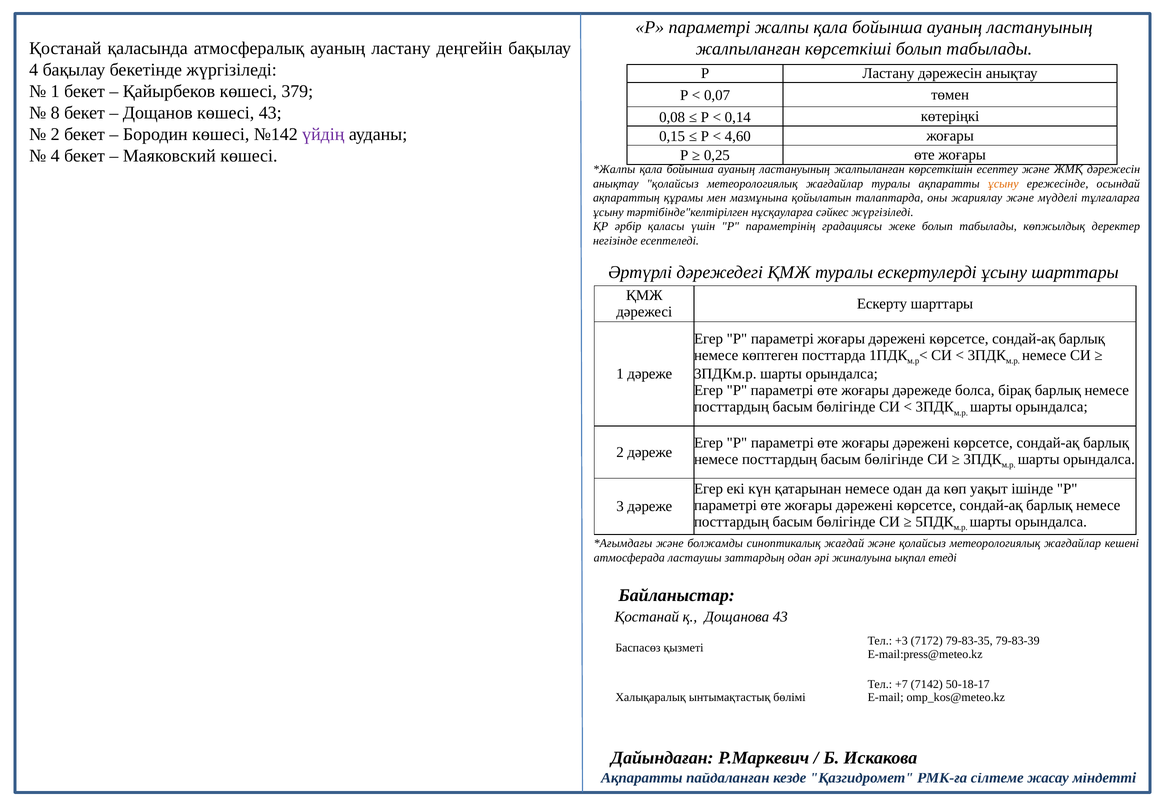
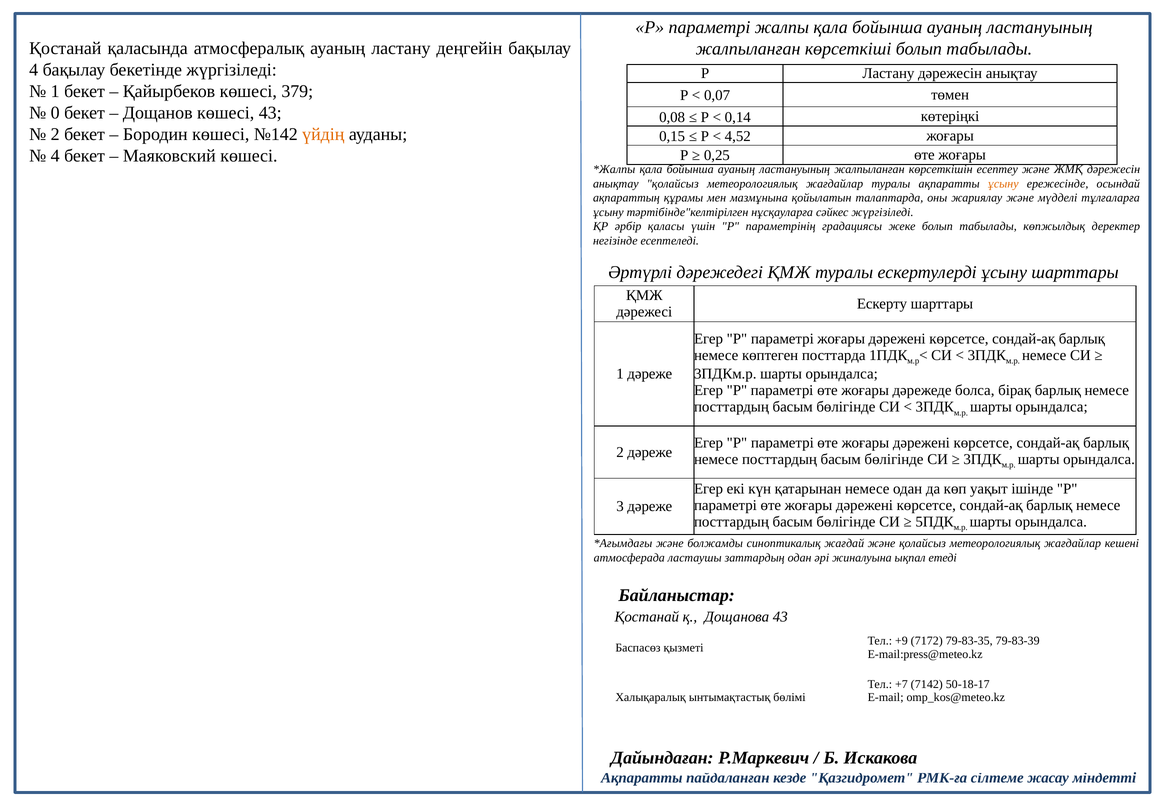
8: 8 -> 0 (55, 113)
үйдің colour: purple -> orange (323, 134)
4,60: 4,60 -> 4,52 (738, 136)
+3: +3 -> +9 (901, 641)
